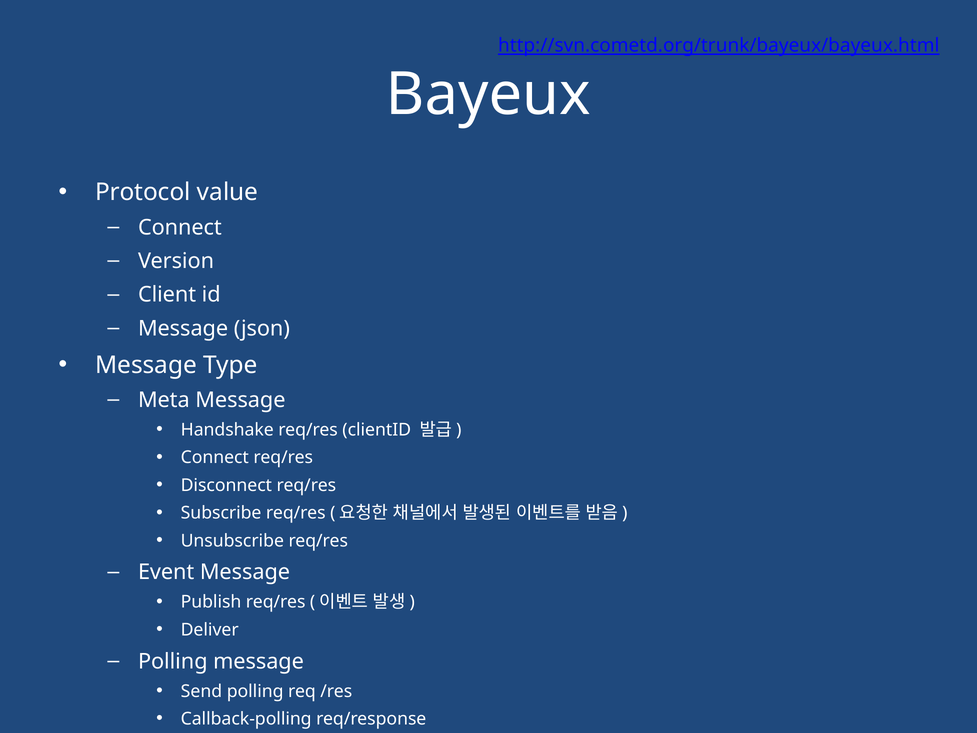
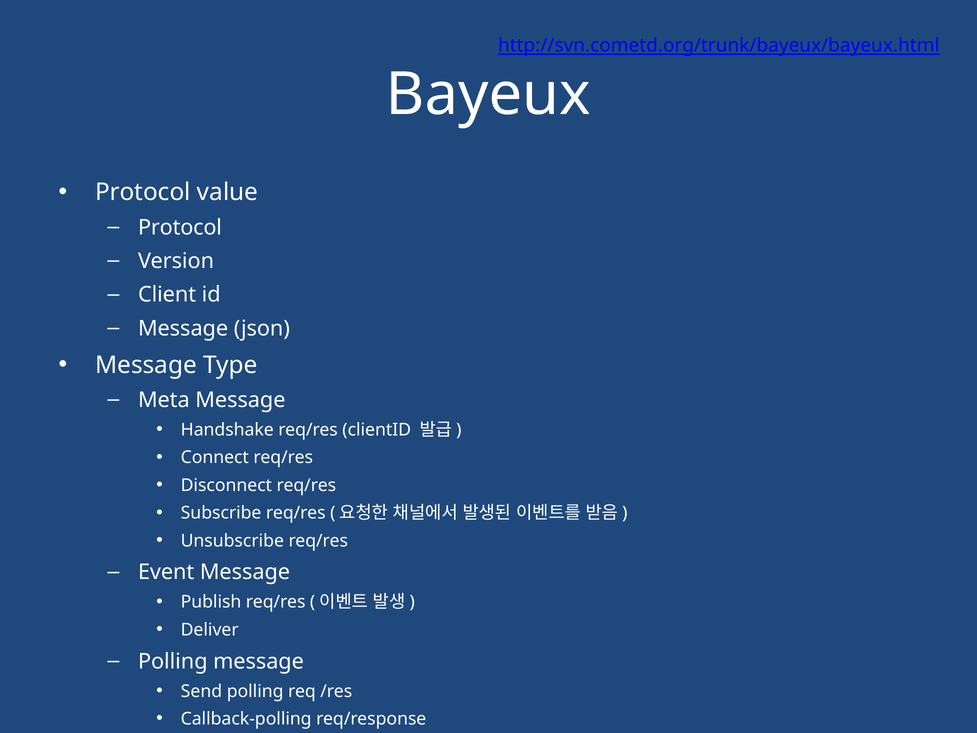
Connect: Connect -> Protocol (180, 227)
